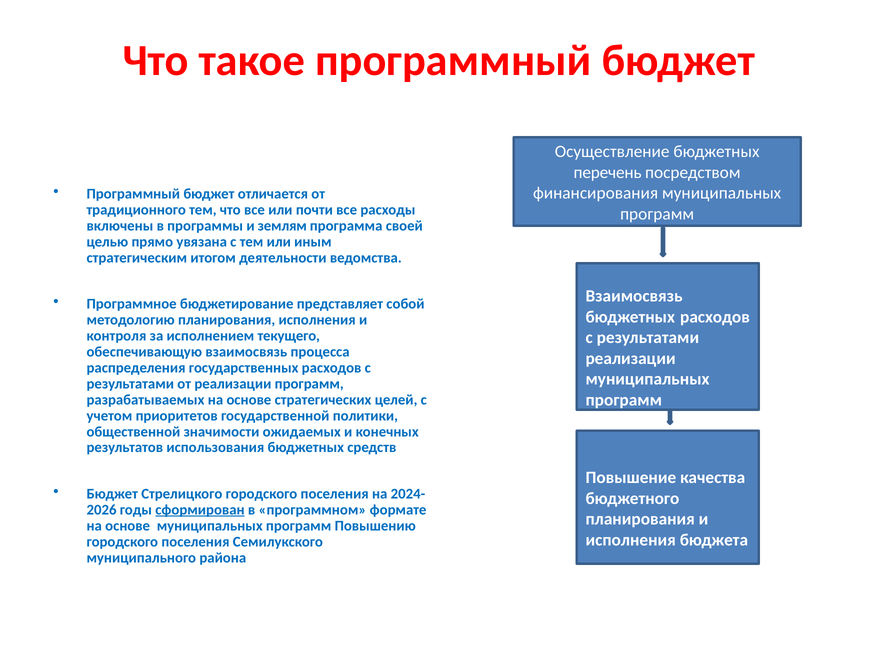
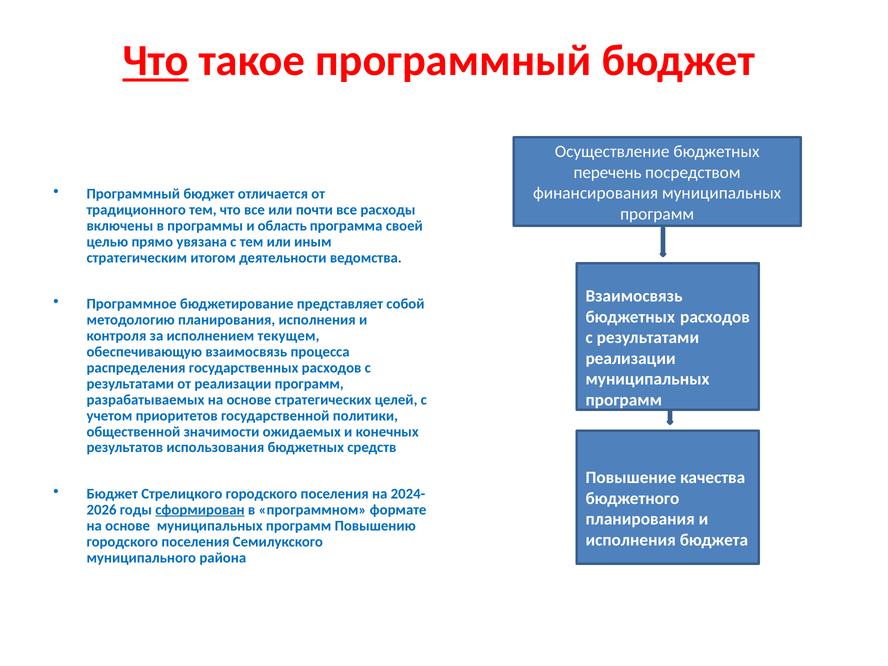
Что underline: none -> present (156, 61)
землям: землям -> область (282, 226)
текущего: текущего -> текущем (289, 336)
